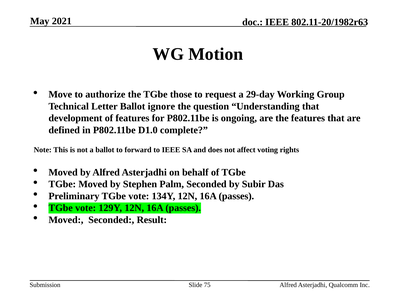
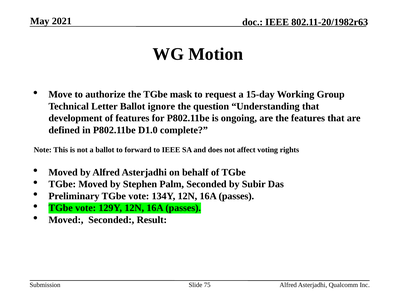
those: those -> mask (181, 94)
29-day: 29-day -> 15-day (260, 94)
